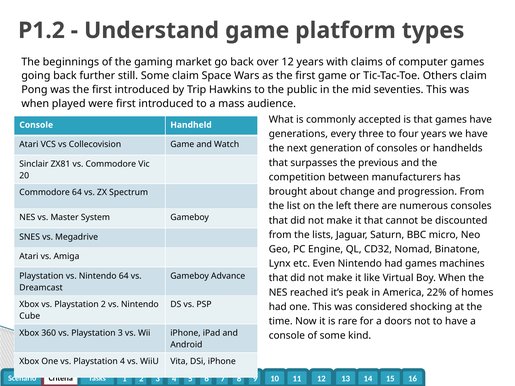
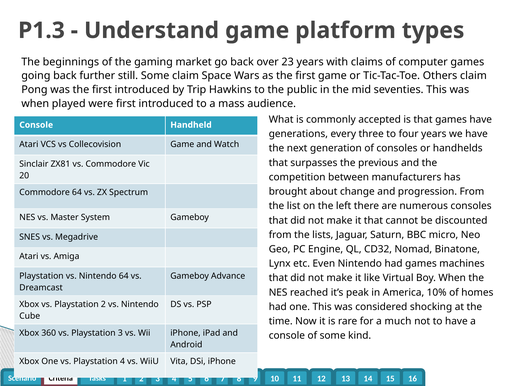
P1.2: P1.2 -> P1.3 (41, 30)
over 12: 12 -> 23 (288, 62)
22%: 22% -> 10% (437, 293)
doors: doors -> much (398, 321)
